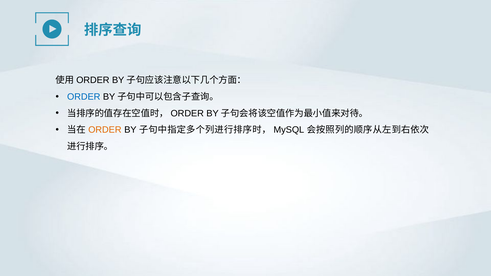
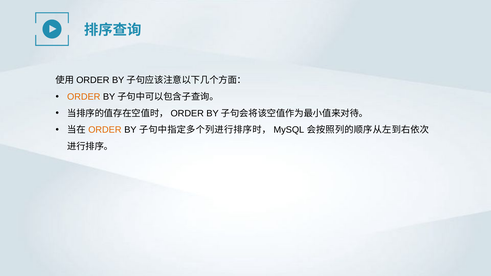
ORDER colour: blue -> orange (84, 97)
